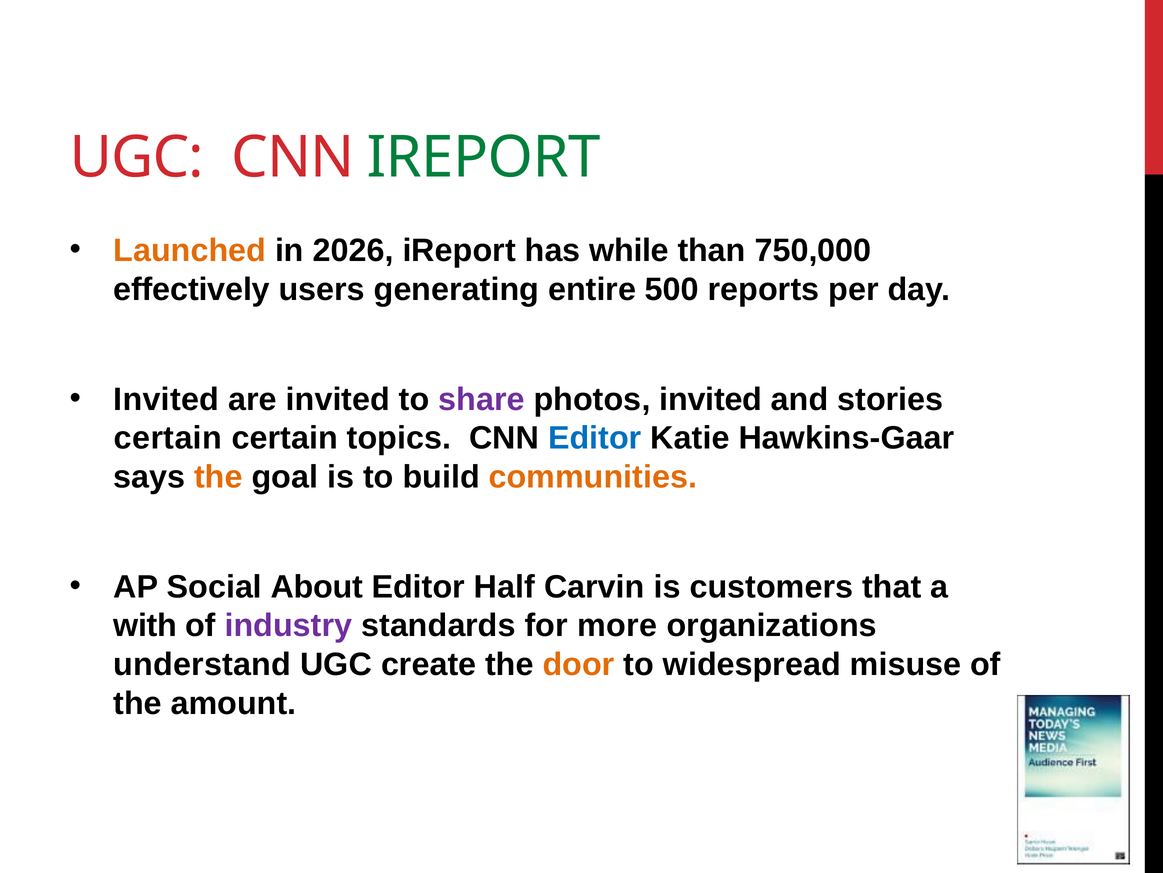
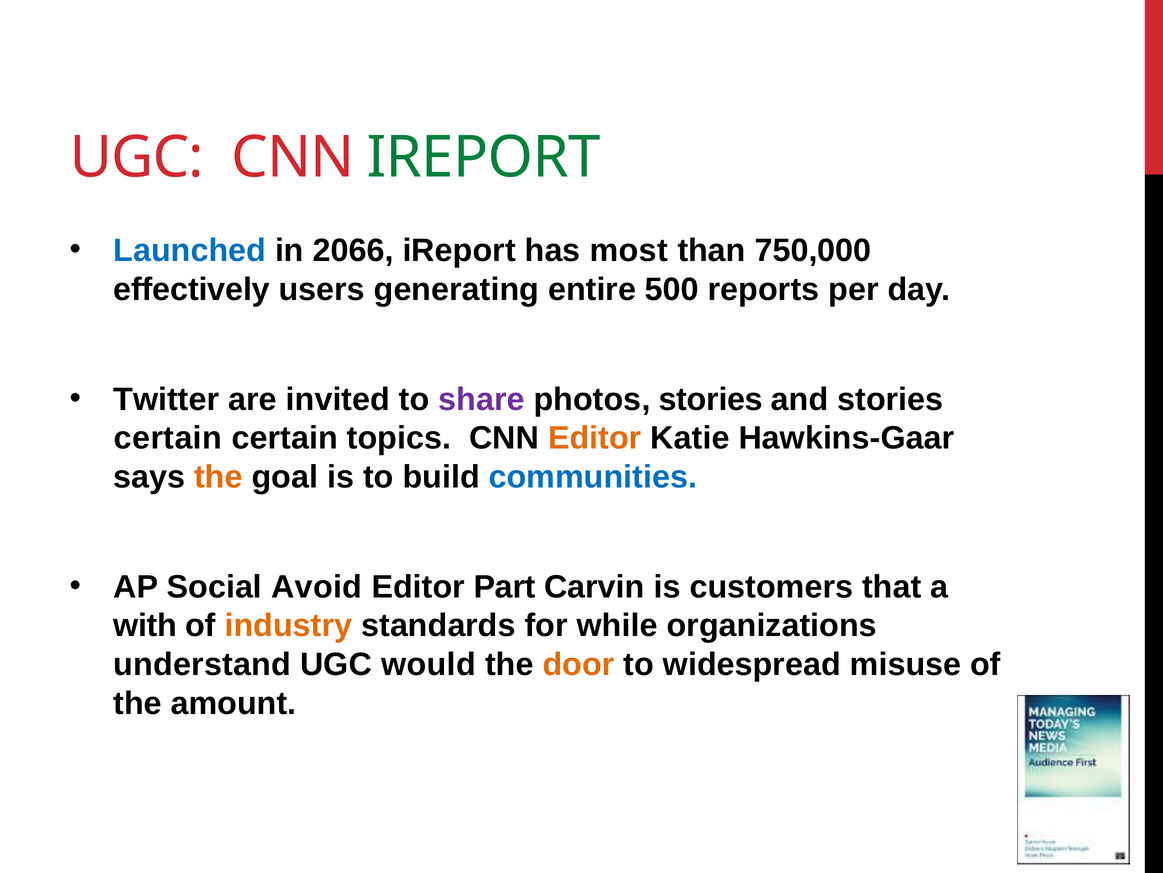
Launched colour: orange -> blue (190, 250)
2026: 2026 -> 2066 (353, 250)
while: while -> most (629, 250)
Invited: Invited -> Twitter (166, 399)
photos invited: invited -> stories (711, 399)
Editor colour: blue -> orange (595, 438)
communities colour: orange -> blue (593, 477)
About: About -> Avoid (317, 586)
Half: Half -> Part (505, 586)
industry colour: purple -> orange (288, 625)
more: more -> while (617, 625)
create: create -> would (428, 664)
